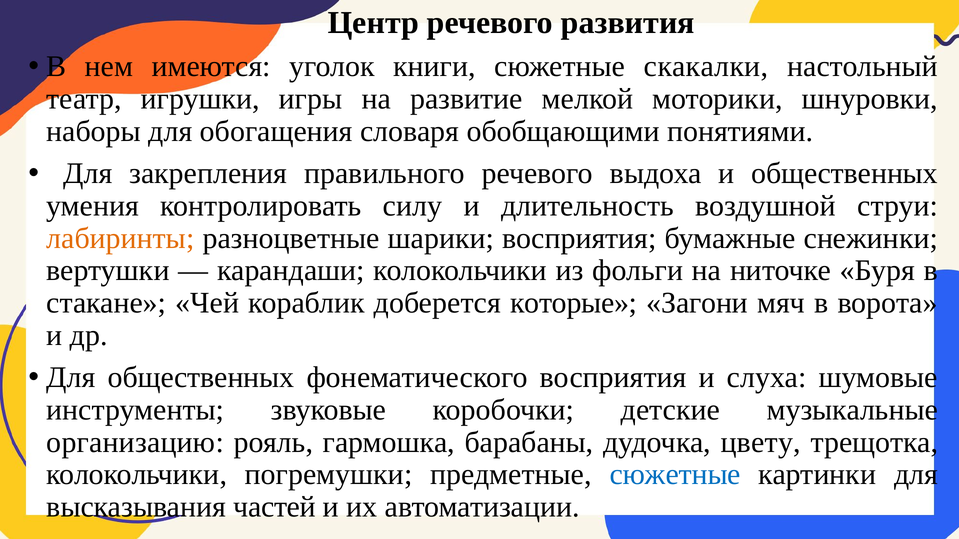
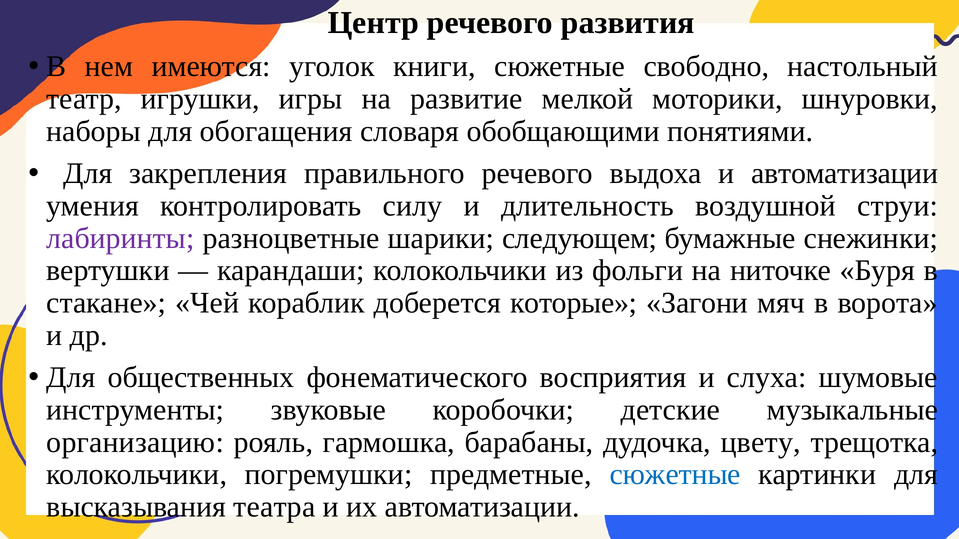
скакалки: скакалки -> свободно (706, 67)
и общественных: общественных -> автоматизации (845, 174)
лабиринты colour: orange -> purple (120, 238)
шарики восприятия: восприятия -> следующем (579, 238)
частей: частей -> театра (274, 507)
